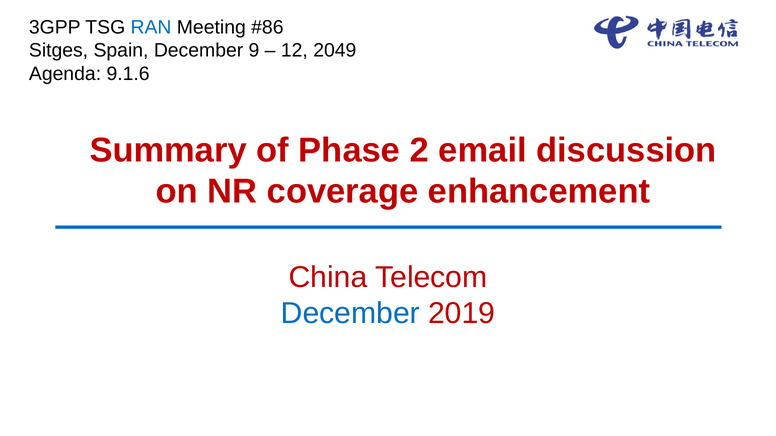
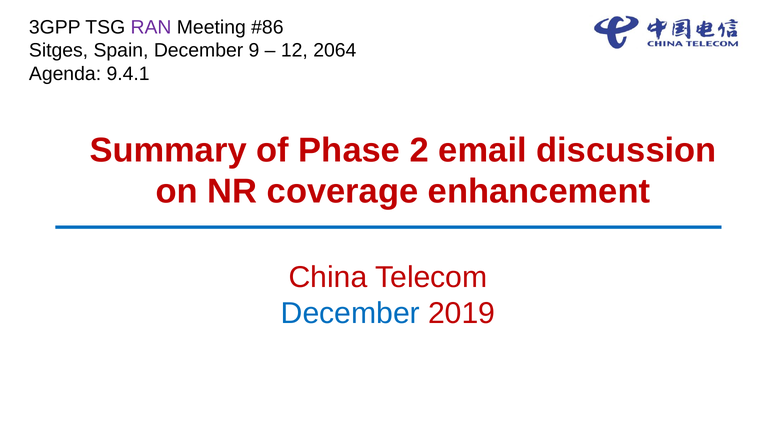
RAN colour: blue -> purple (151, 27)
2049: 2049 -> 2064 (335, 51)
9.1.6: 9.1.6 -> 9.4.1 (128, 74)
